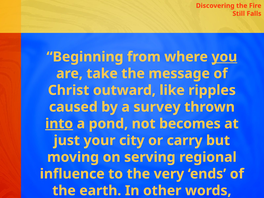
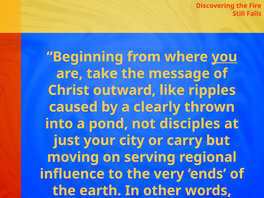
survey: survey -> clearly (157, 107)
into underline: present -> none (59, 124)
becomes: becomes -> disciples (190, 124)
